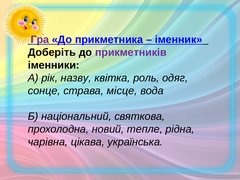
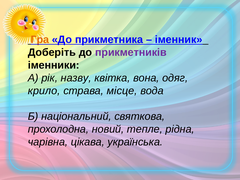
Гра colour: purple -> orange (40, 40)
роль: роль -> вона (146, 78)
сонце: сонце -> крило (44, 91)
